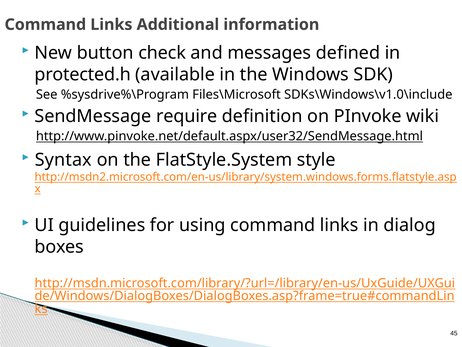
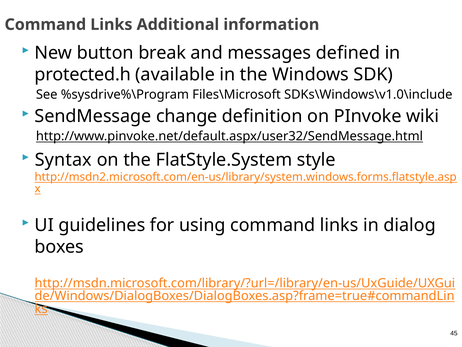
check: check -> break (162, 53)
require: require -> change (187, 116)
